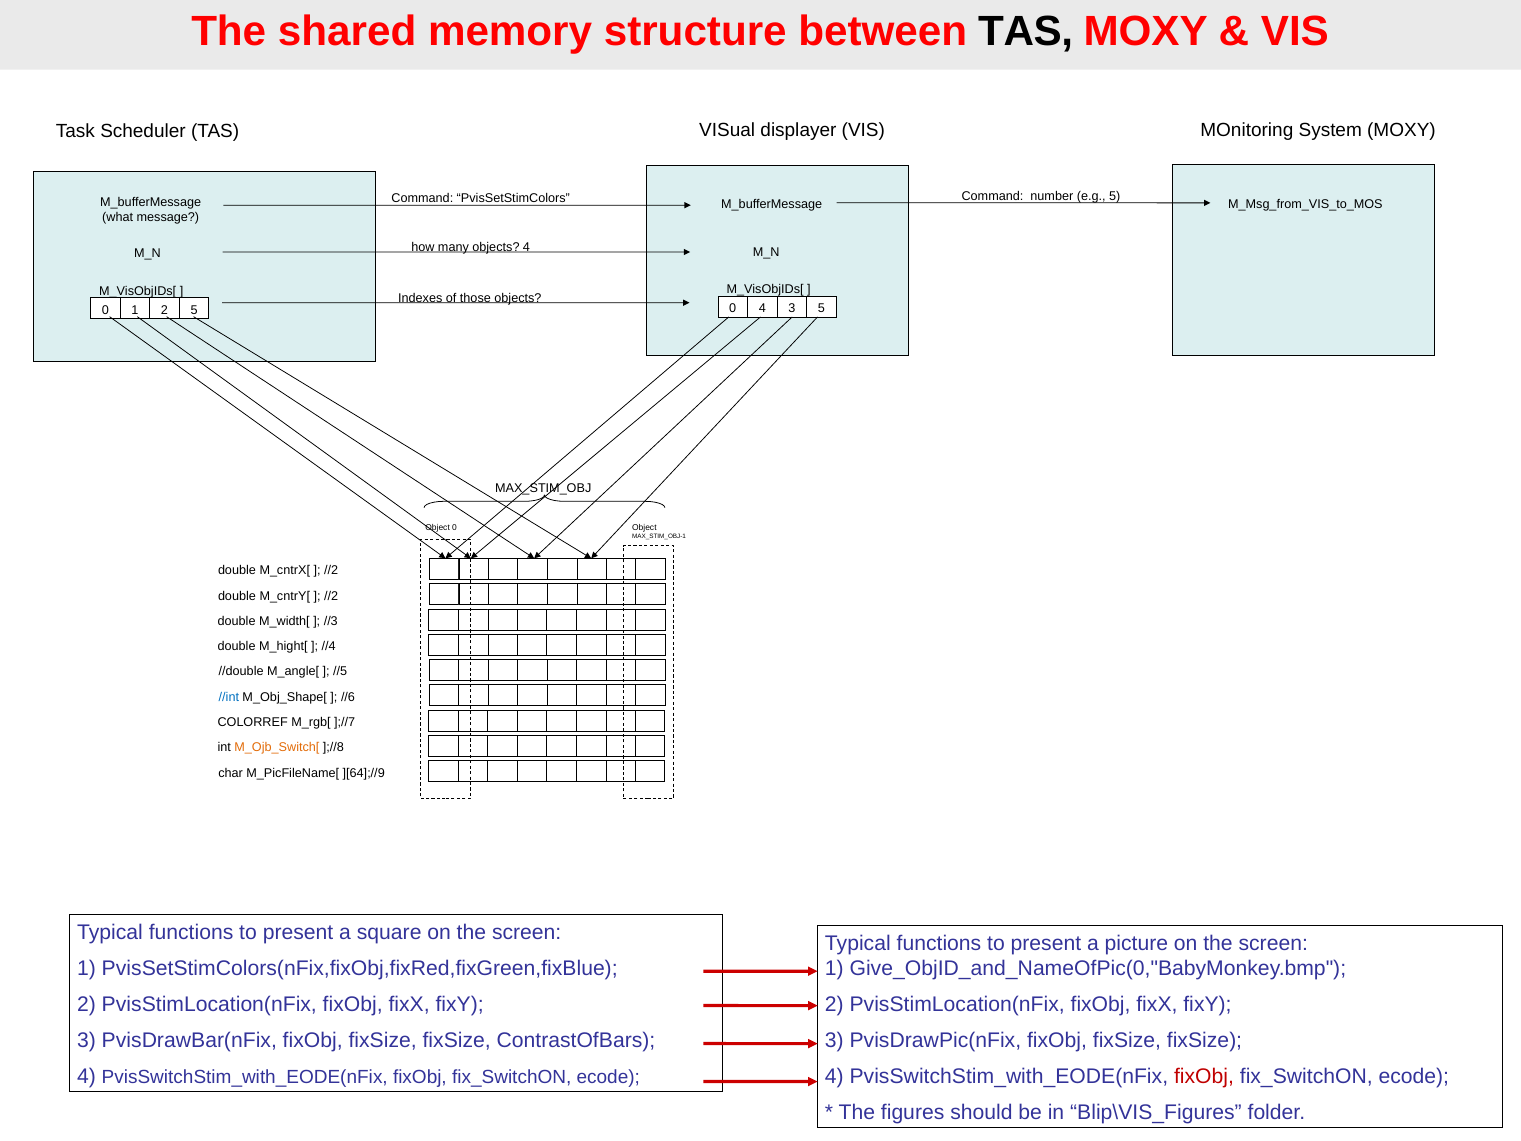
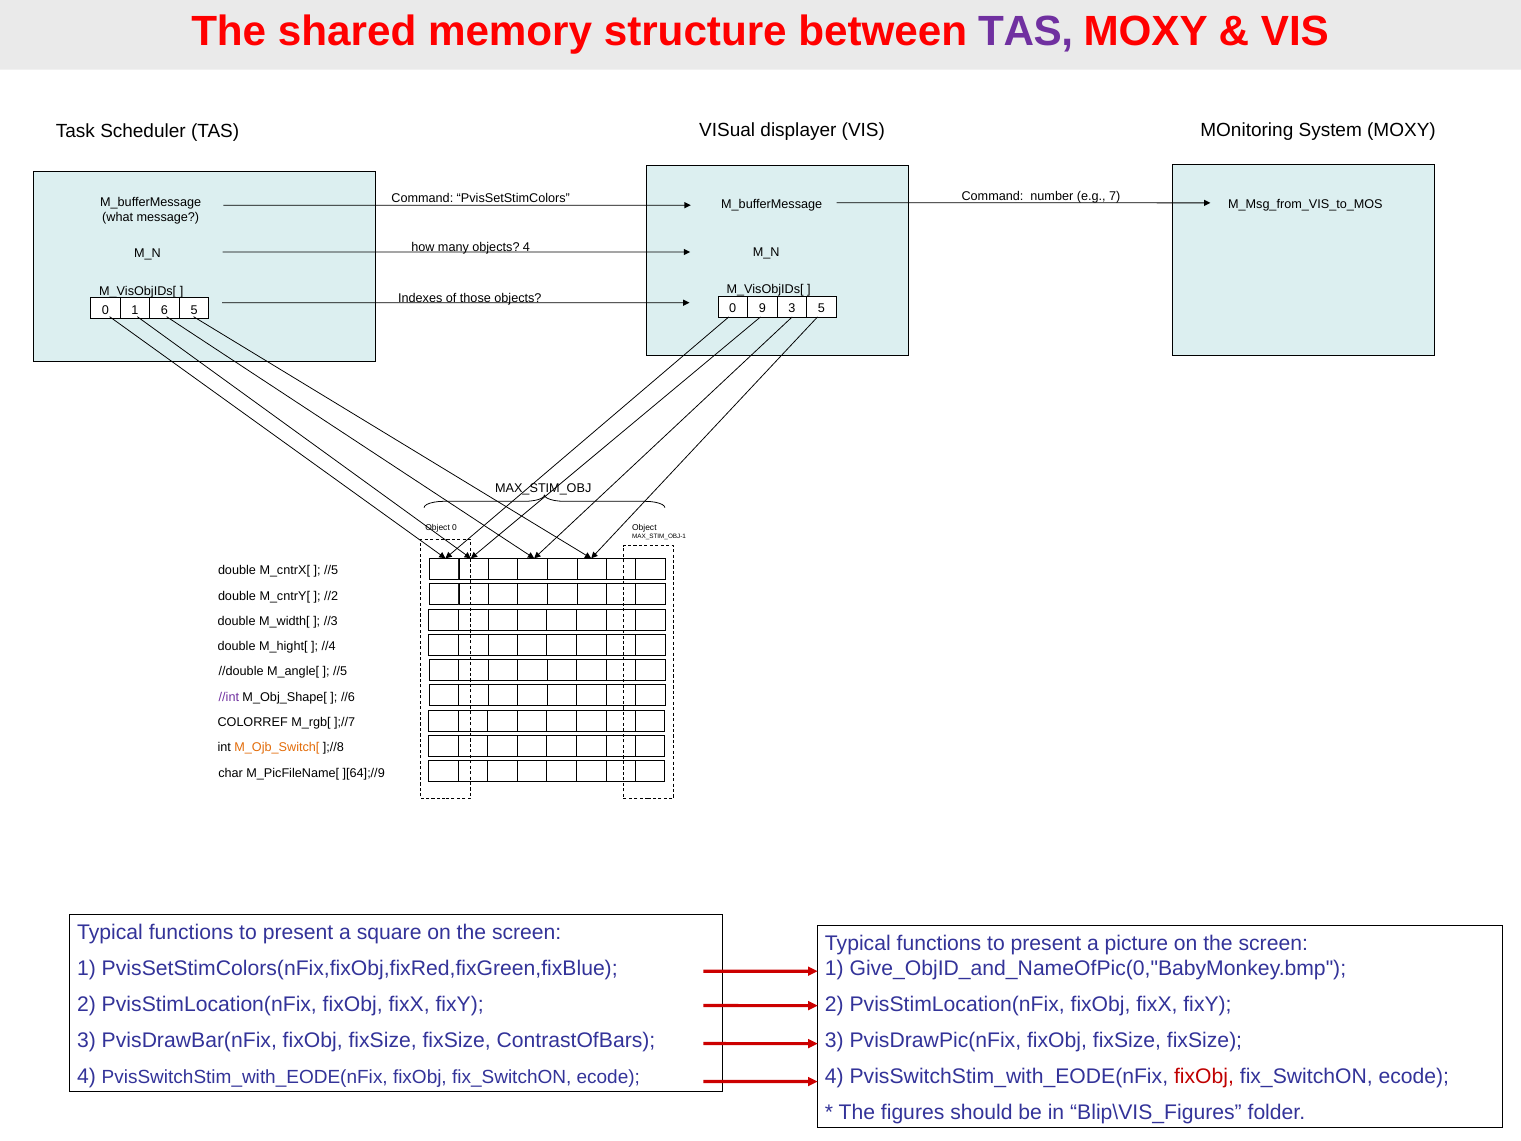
TAS colour: black -> purple (1026, 32)
e.g 5: 5 -> 7 (1115, 196)
0 4: 4 -> 9 (762, 308)
1 2: 2 -> 6 (165, 310)
//2: //2 -> //5 (331, 571)
//int colour: blue -> purple (229, 697)
